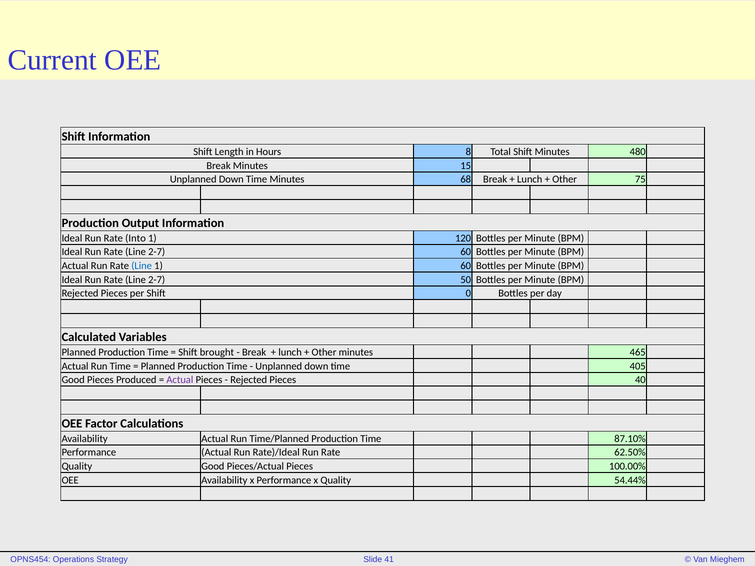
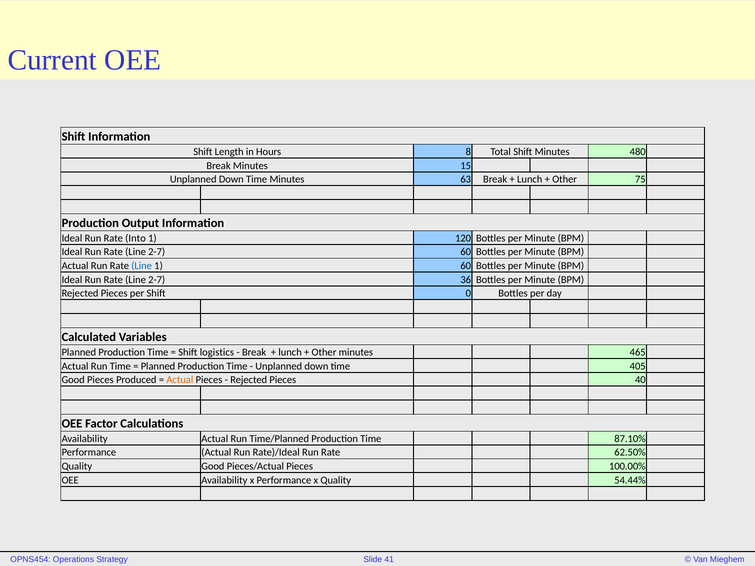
68: 68 -> 63 (466, 179)
50: 50 -> 36 (466, 280)
brought: brought -> logistics (217, 352)
Actual colour: purple -> orange (180, 380)
